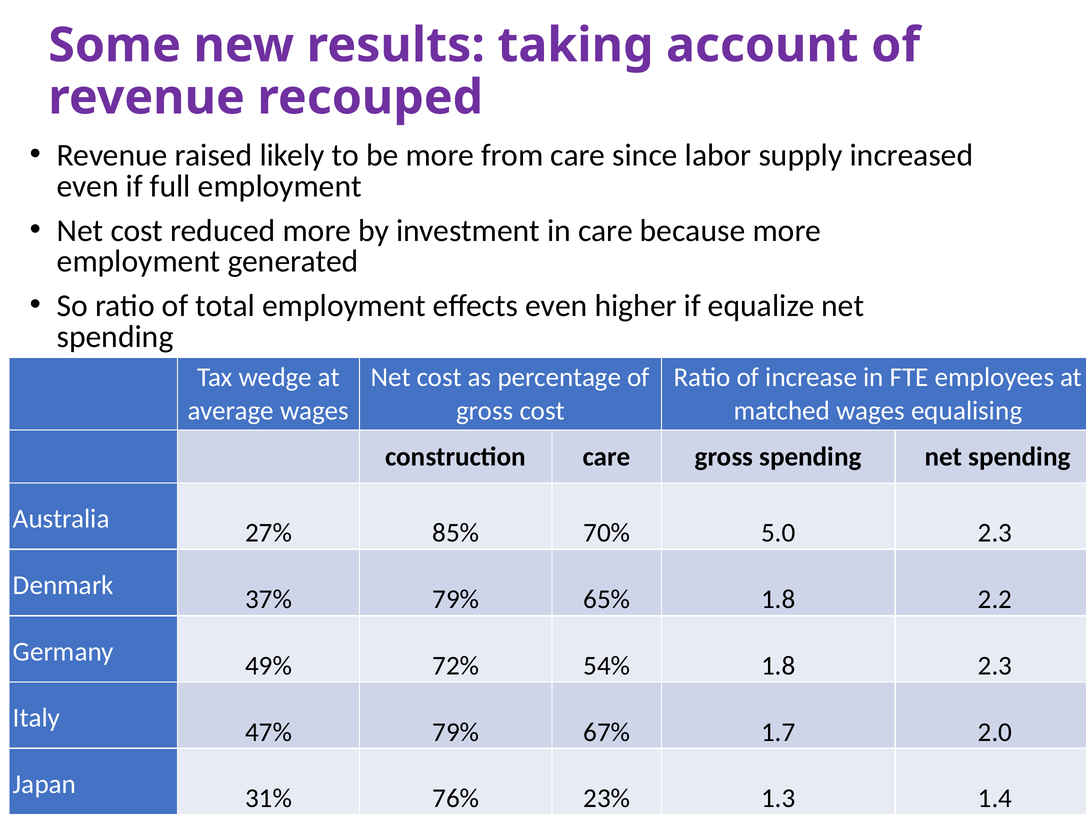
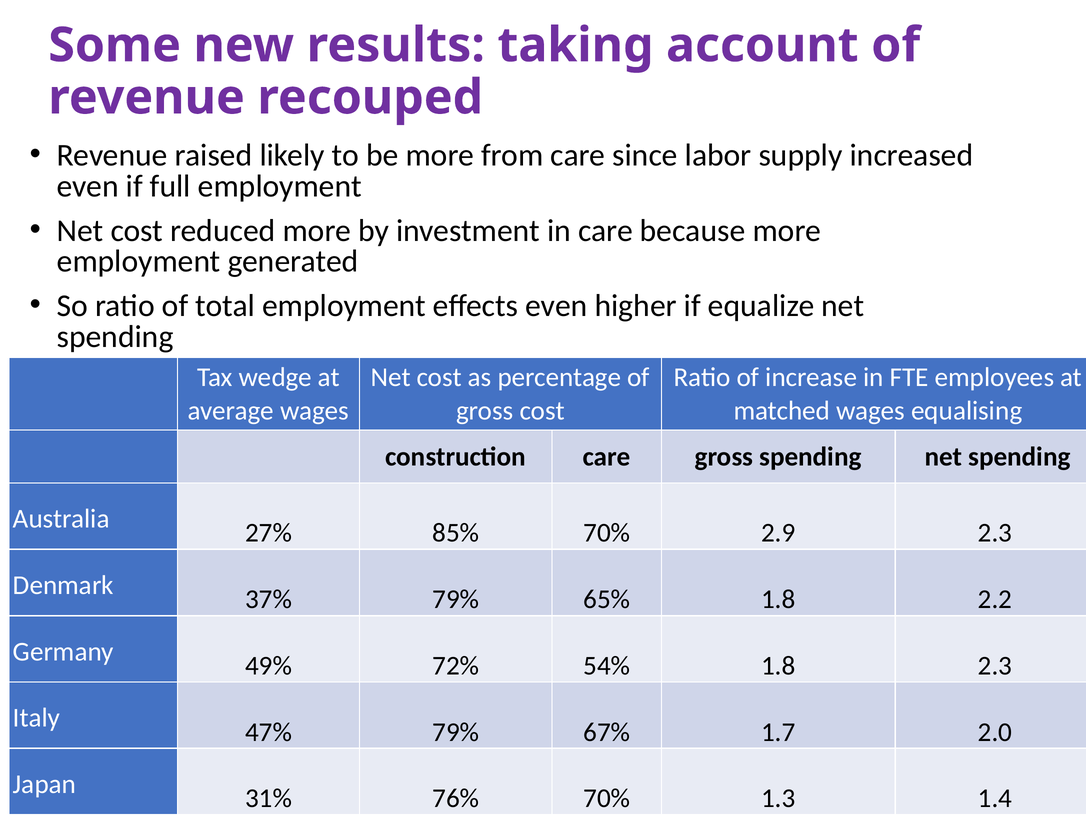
5.0: 5.0 -> 2.9 (778, 533)
76% 23%: 23% -> 70% (607, 798)
